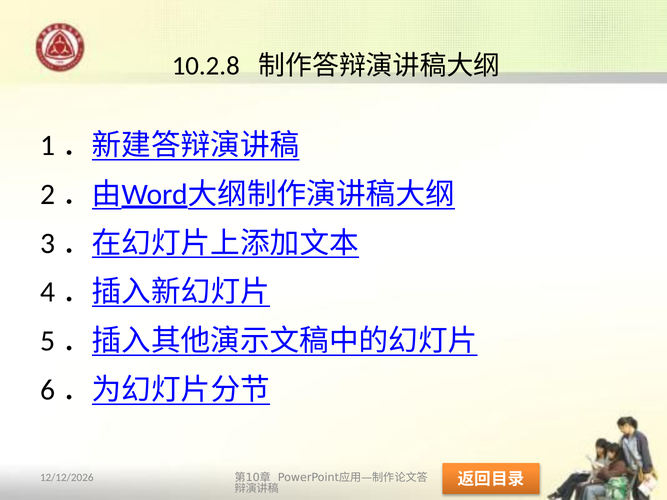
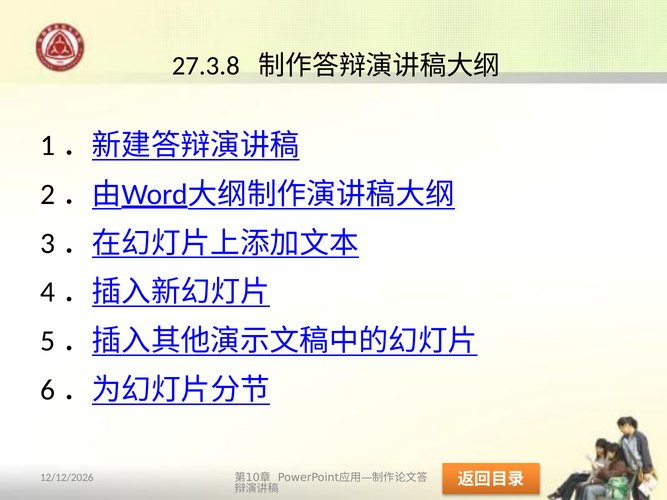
10.2.8: 10.2.8 -> 27.3.8 (206, 66)
